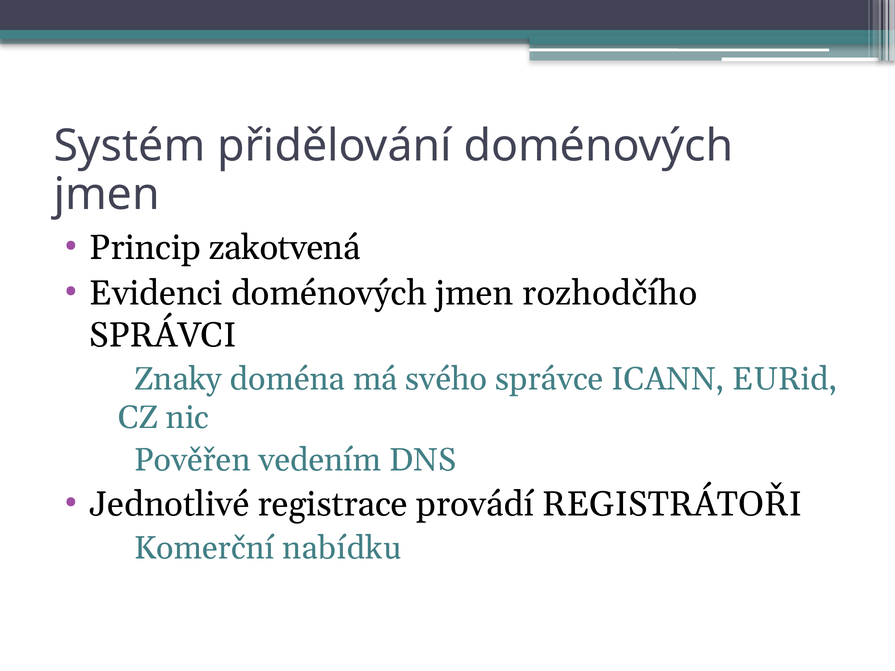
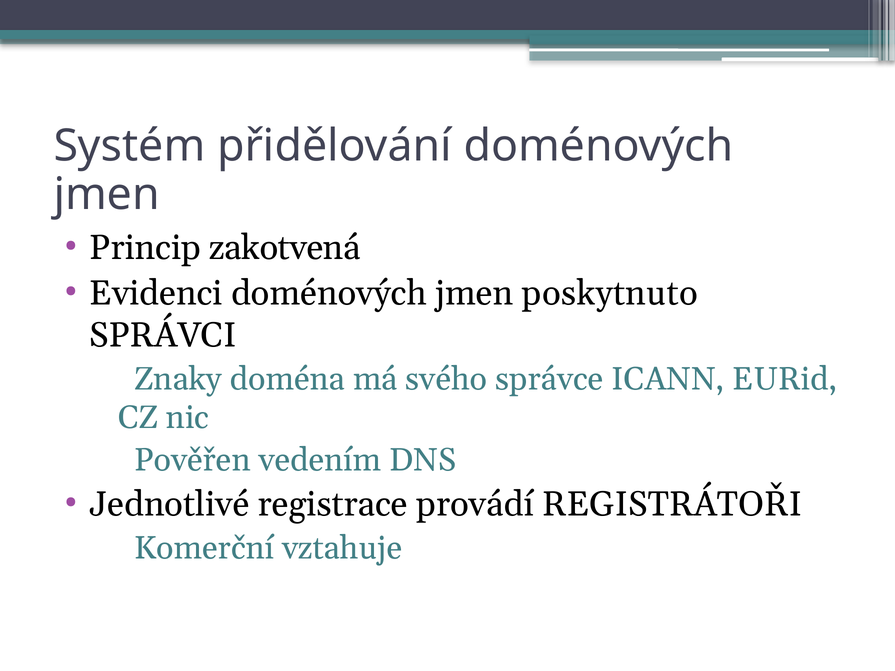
rozhodčího: rozhodčího -> poskytnuto (610, 293)
nabídku: nabídku -> vztahuje (342, 548)
